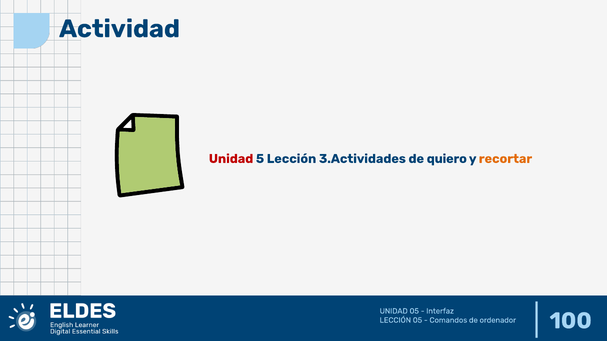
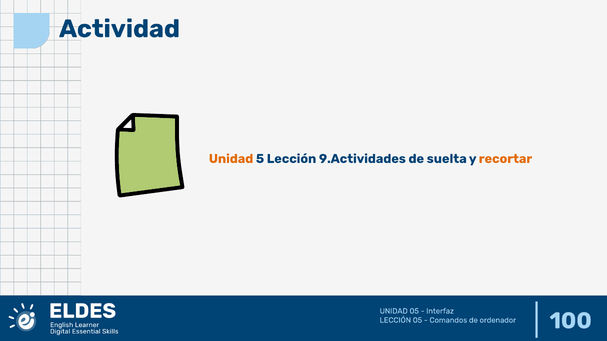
Unidad colour: red -> orange (231, 159)
3.Actividades: 3.Actividades -> 9.Actividades (362, 159)
quiero: quiero -> suelta (447, 159)
